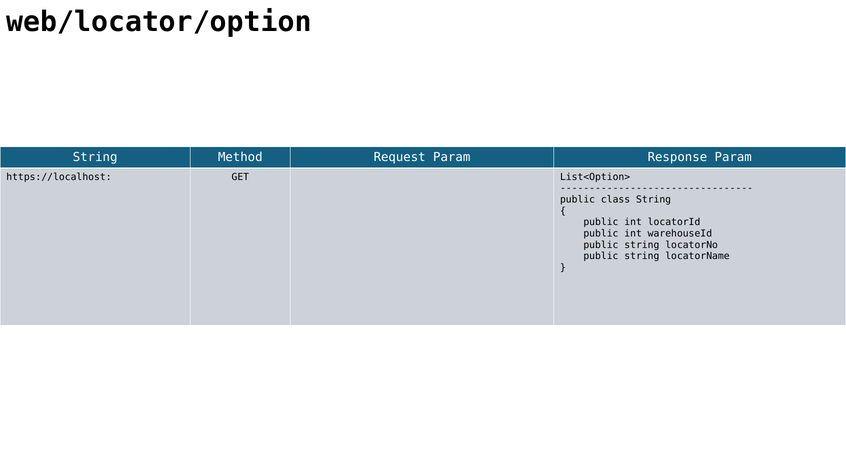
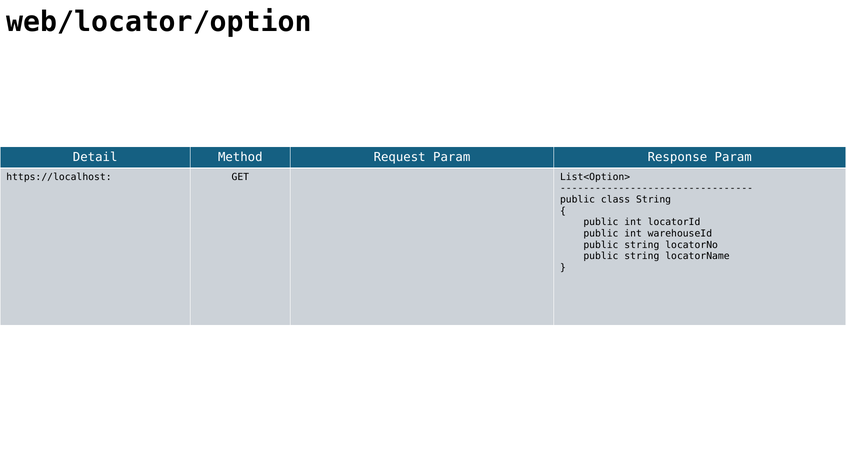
String: String -> Detail (95, 157)
